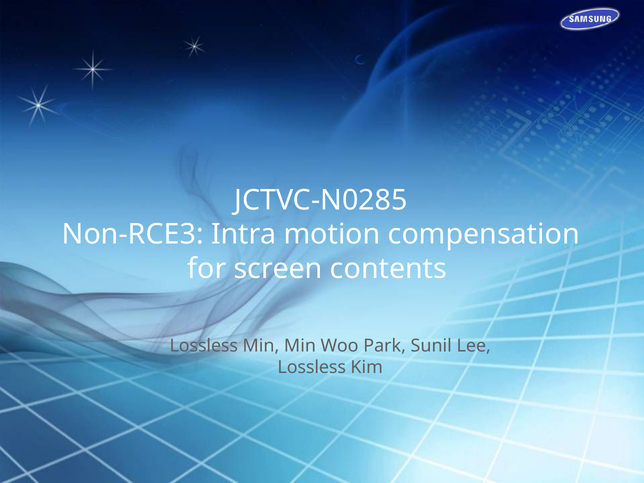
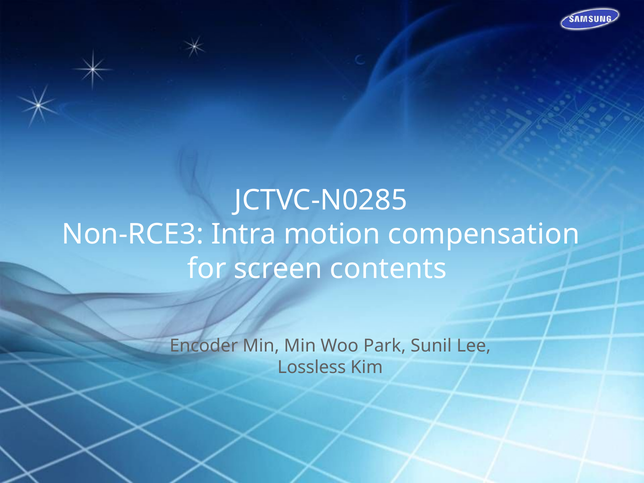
Lossless: Lossless -> Encoder (204, 346)
